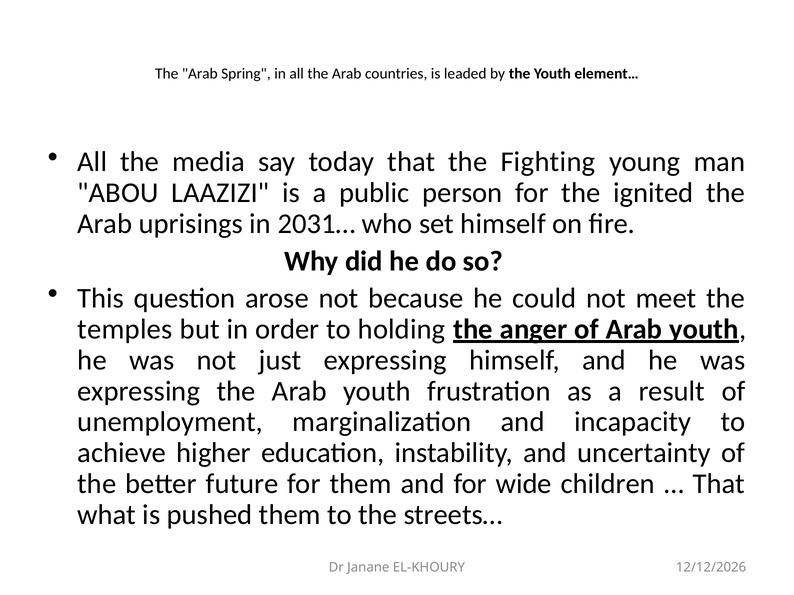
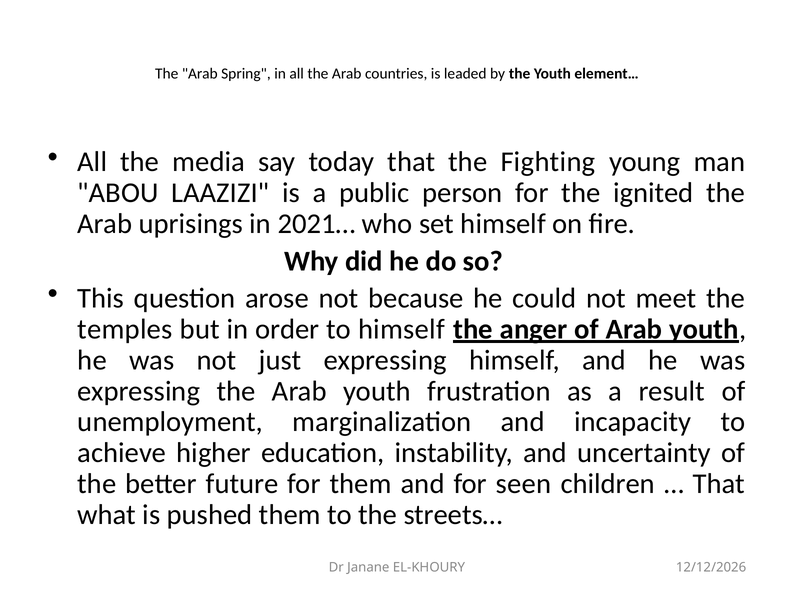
2031…: 2031… -> 2021… (316, 224)
to holding: holding -> himself (402, 330)
wide: wide -> seen (524, 484)
